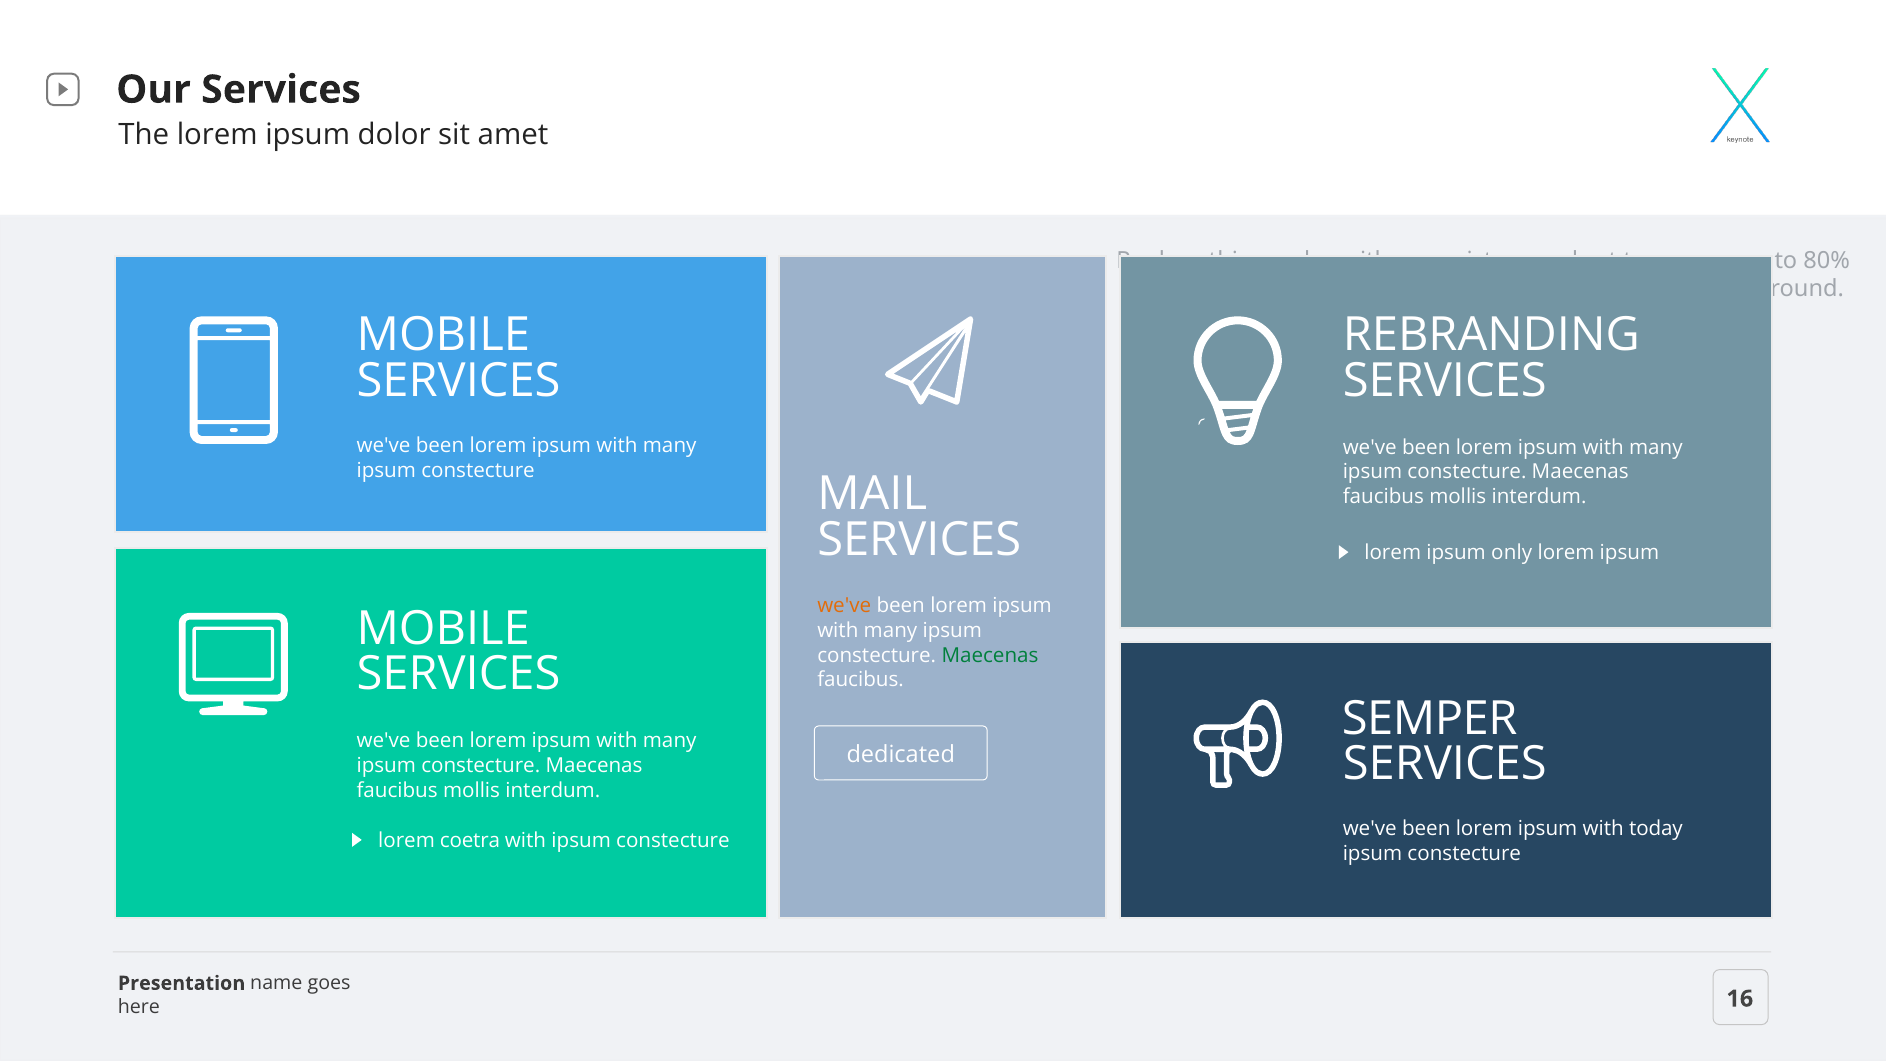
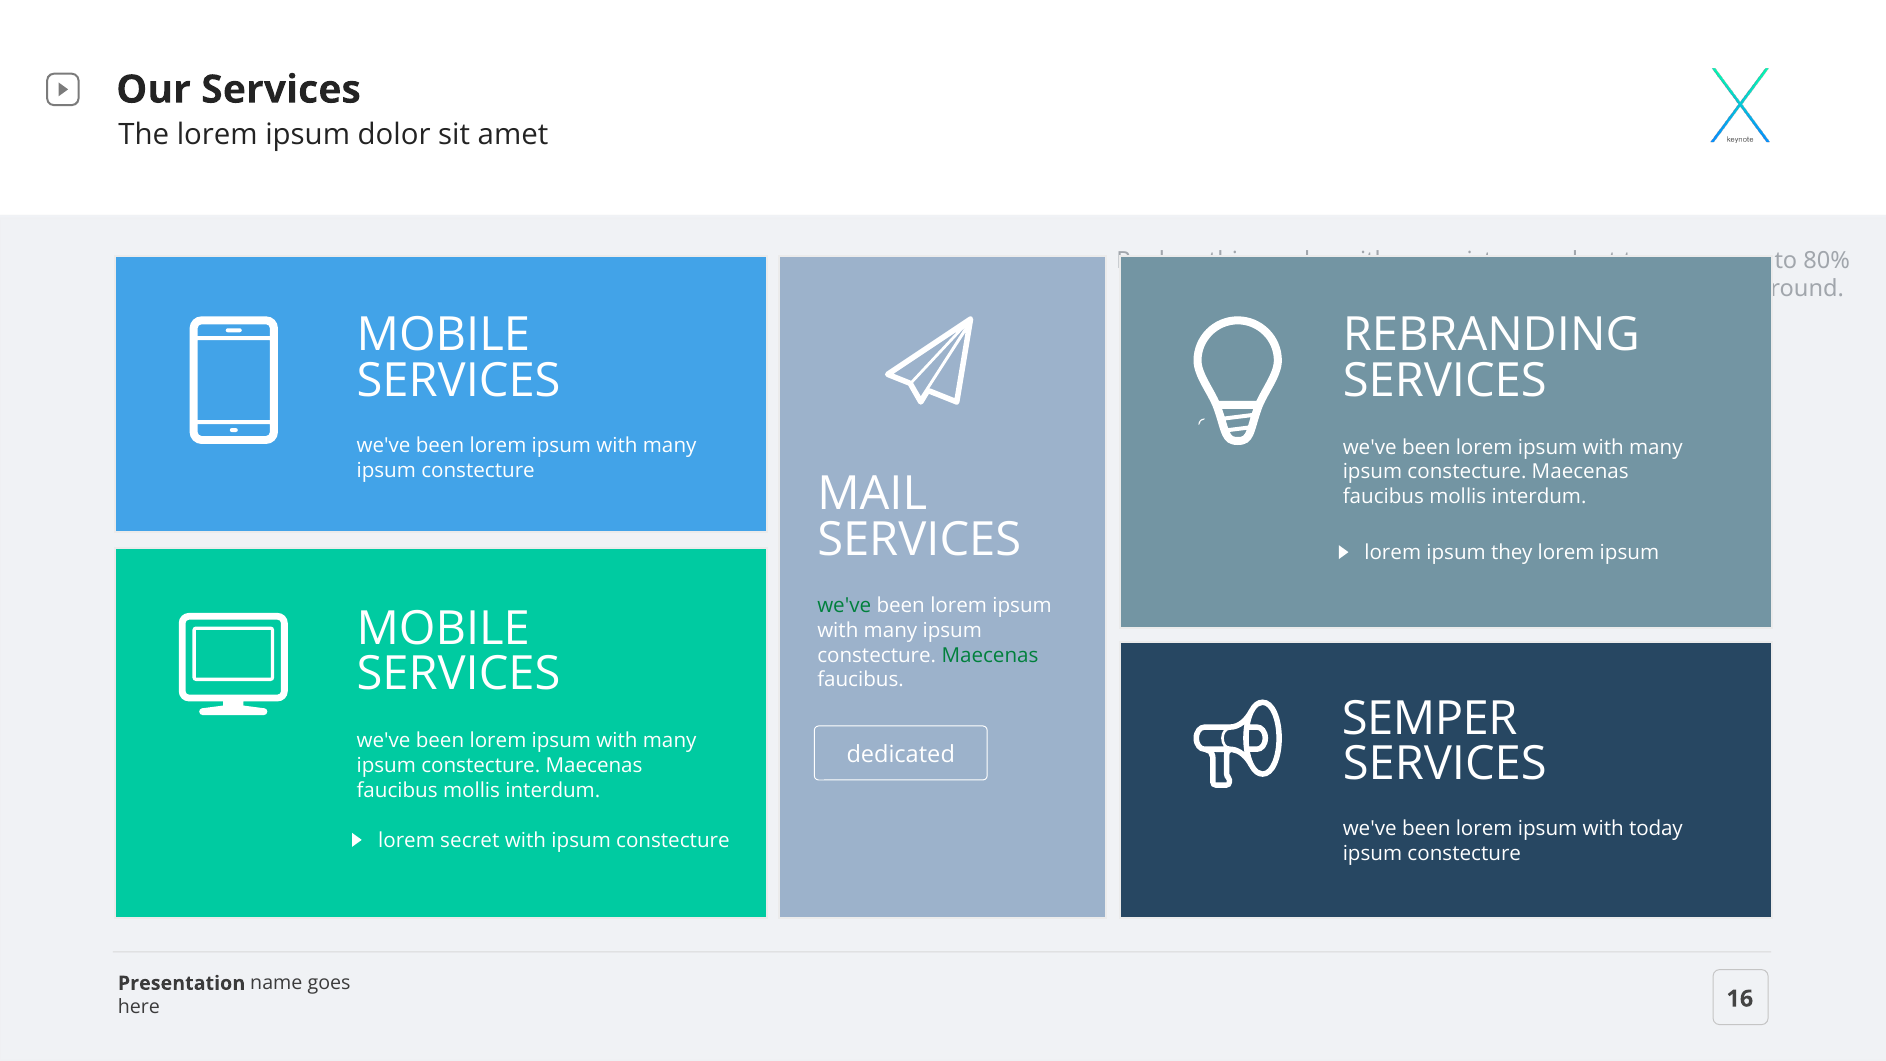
only: only -> they (1512, 552)
we've colour: orange -> green (844, 606)
coetra: coetra -> secret (470, 840)
